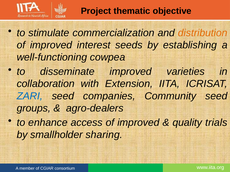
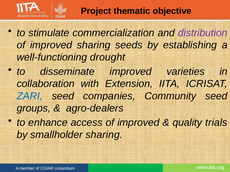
distribution colour: orange -> purple (203, 33)
improved interest: interest -> sharing (94, 45)
cowpea: cowpea -> drought (108, 57)
